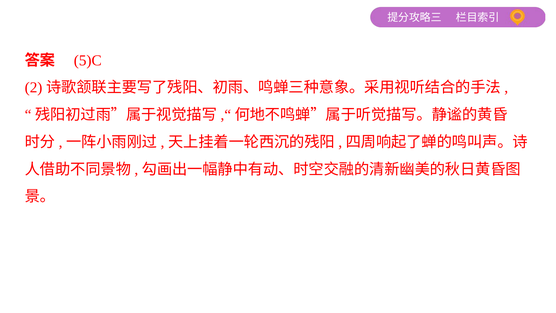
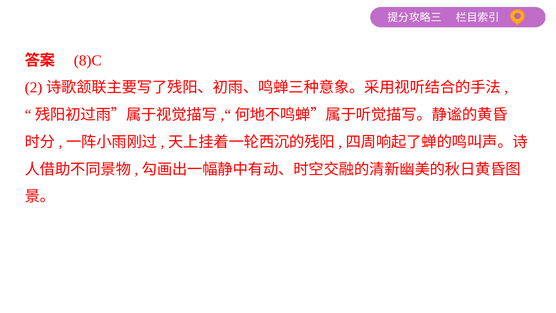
5)C: 5)C -> 8)C (88, 60)
